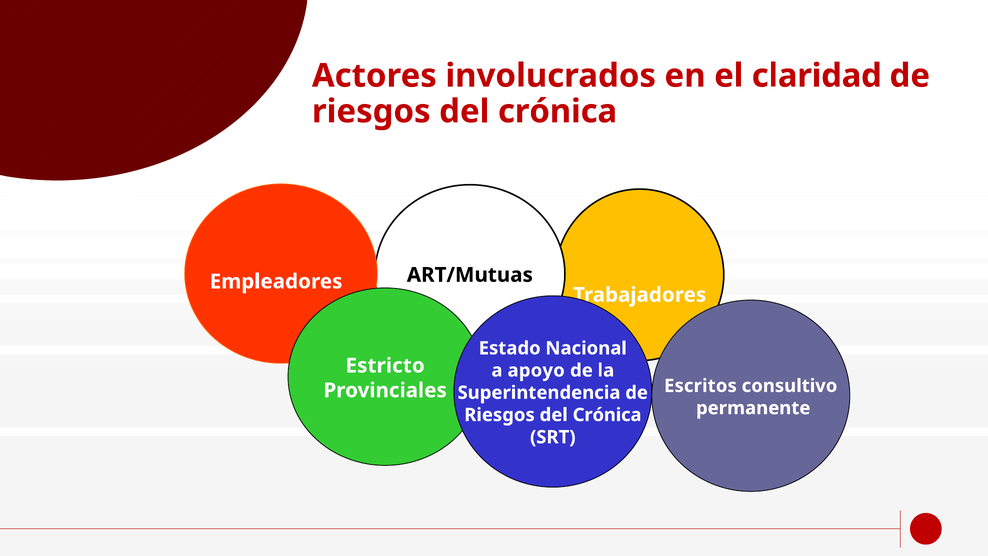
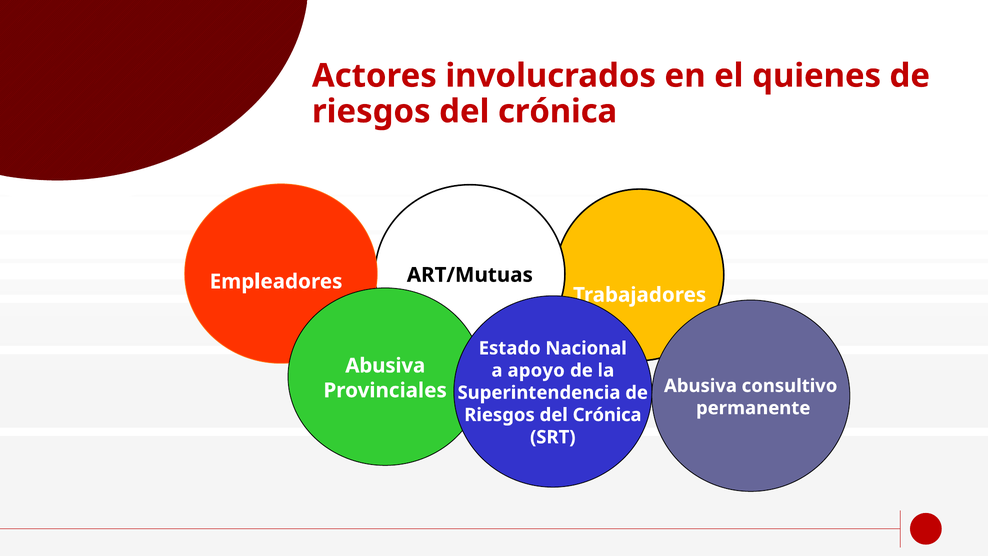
claridad: claridad -> quienes (817, 76)
Estricto: Estricto -> Abusiva (385, 366)
Escritos: Escritos -> Abusiva (700, 386)
